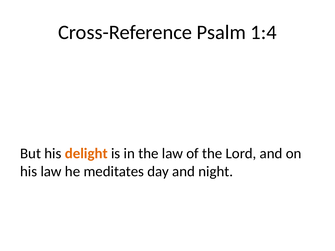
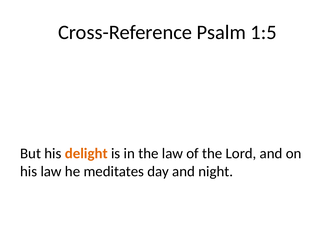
1:4: 1:4 -> 1:5 (264, 32)
